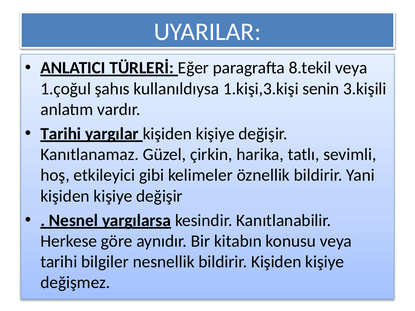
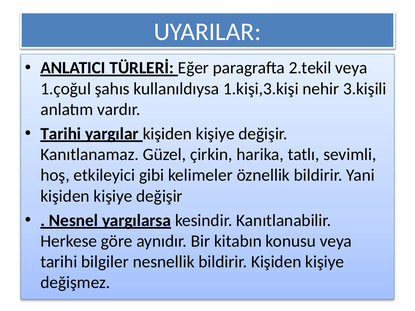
8.tekil: 8.tekil -> 2.tekil (310, 68)
senin: senin -> nehir (321, 89)
